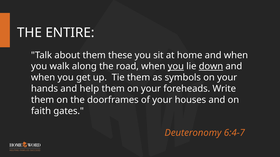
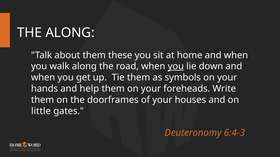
THE ENTIRE: ENTIRE -> ALONG (70, 33)
down underline: present -> none (211, 67)
faith: faith -> little (41, 111)
6:4-7: 6:4-7 -> 6:4-3 (234, 133)
